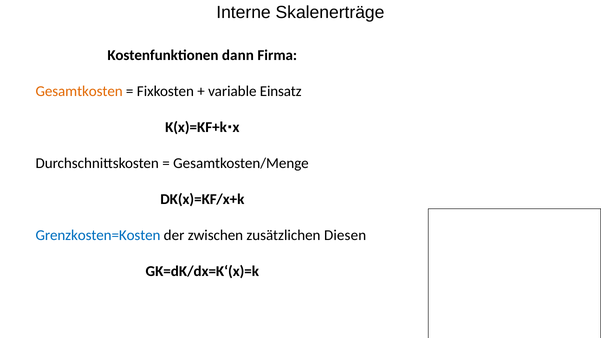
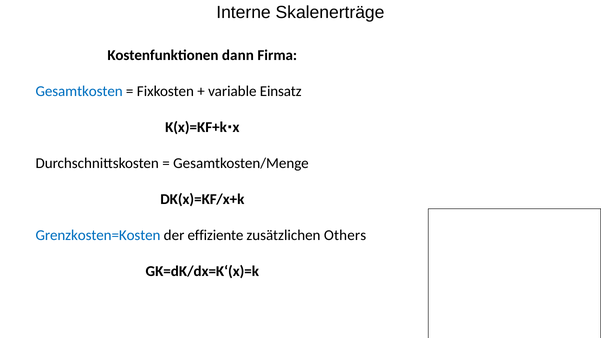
Gesamtkosten colour: orange -> blue (79, 91)
zwischen: zwischen -> effiziente (215, 235)
Diesen: Diesen -> Others (345, 235)
